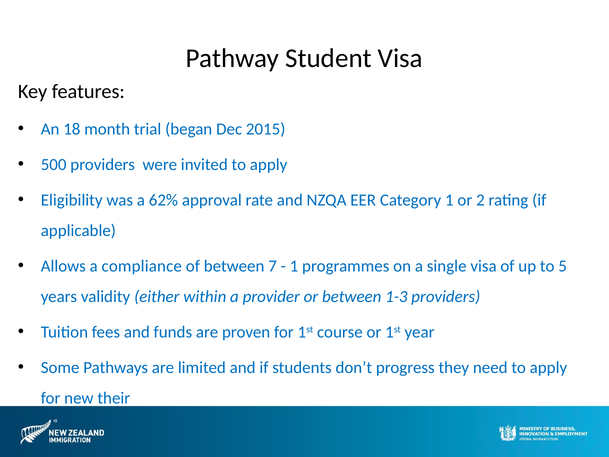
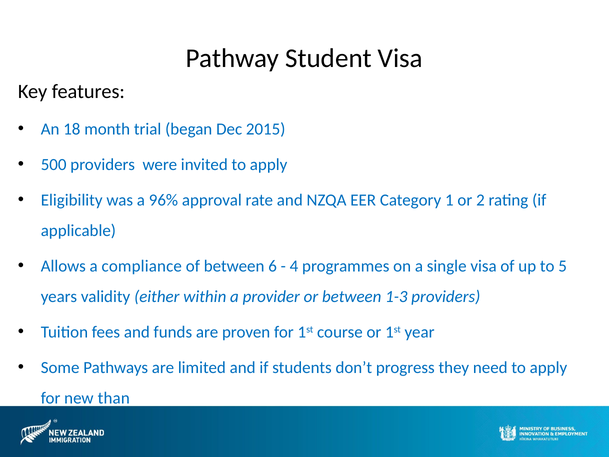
62%: 62% -> 96% (163, 200)
7: 7 -> 6 (273, 266)
1: 1 -> 4 (294, 266)
their: their -> than (114, 398)
